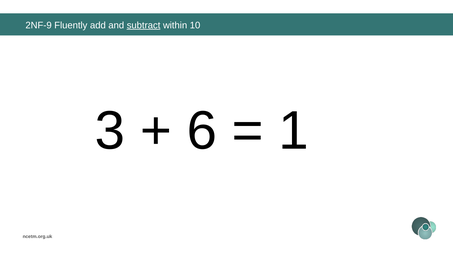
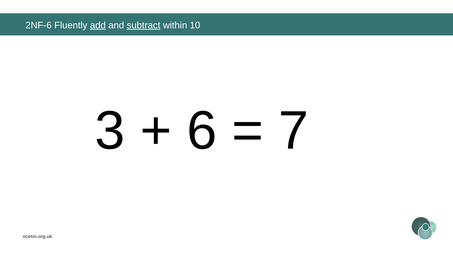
2NF-9: 2NF-9 -> 2NF-6 (39, 25)
add underline: none -> present (98, 25)
1: 1 -> 7 (293, 131)
